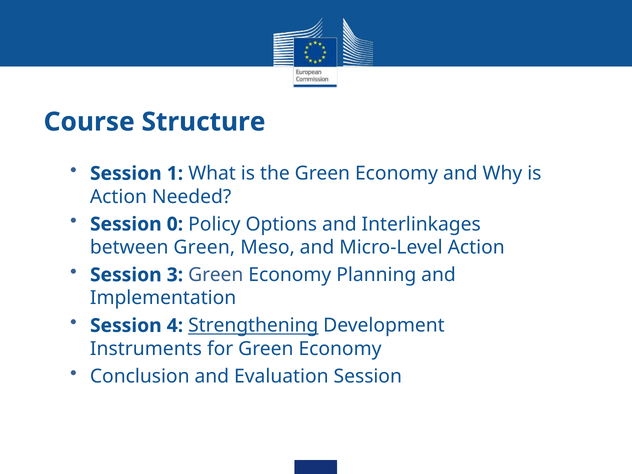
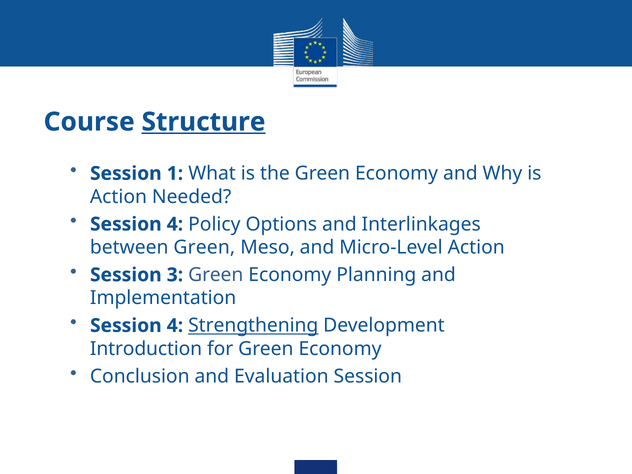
Structure underline: none -> present (203, 122)
0: 0 -> 4 (175, 224)
Instruments: Instruments -> Introduction (146, 349)
